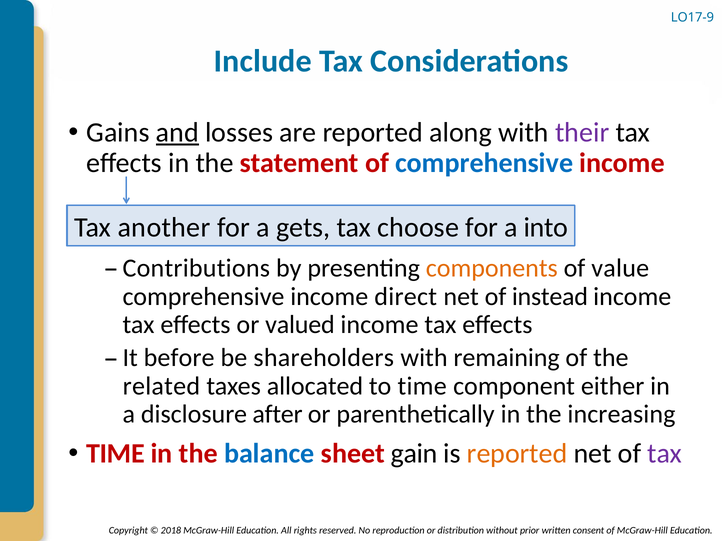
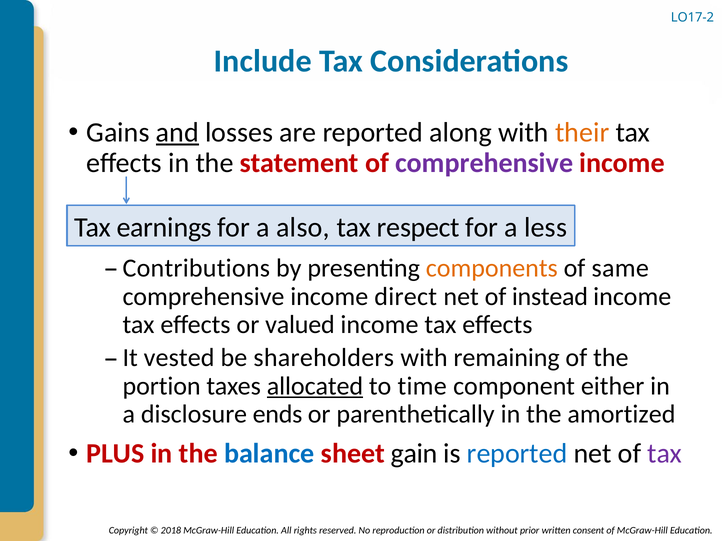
LO17-9: LO17-9 -> LO17-2 (692, 18)
their colour: purple -> orange (582, 133)
comprehensive colour: blue -> purple (484, 163)
another: another -> earnings (164, 228)
gets: gets -> also (303, 228)
choose: choose -> respect (418, 228)
into: into -> less (546, 228)
value: value -> same (620, 268)
before: before -> vested (179, 358)
related: related -> portion (162, 386)
allocated underline: none -> present (315, 386)
after: after -> ends (278, 415)
increasing: increasing -> amortized (621, 415)
TIME: TIME -> PLUS (115, 454)
reported colour: orange -> blue (517, 454)
